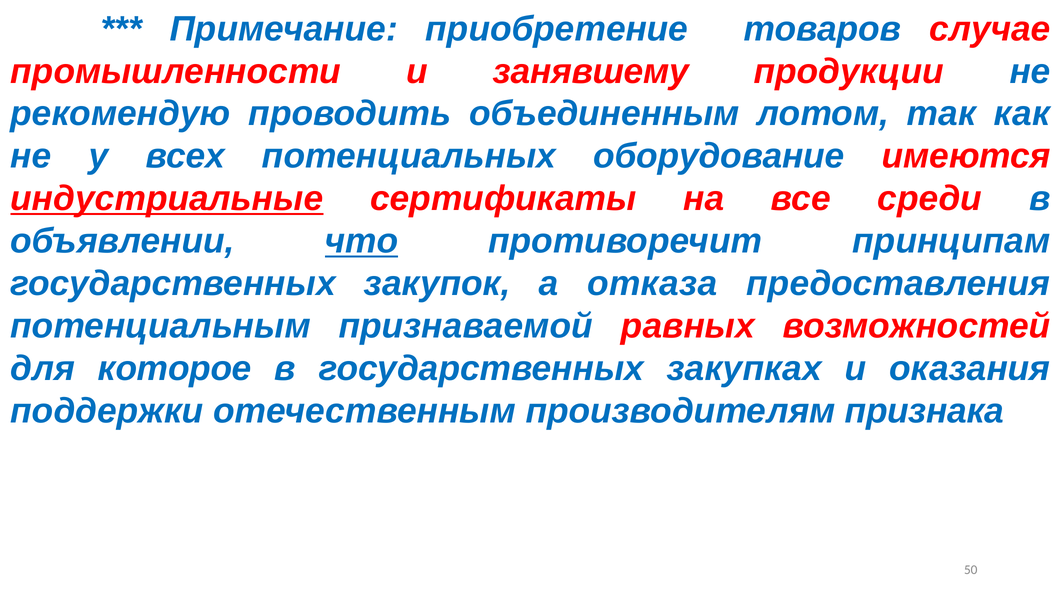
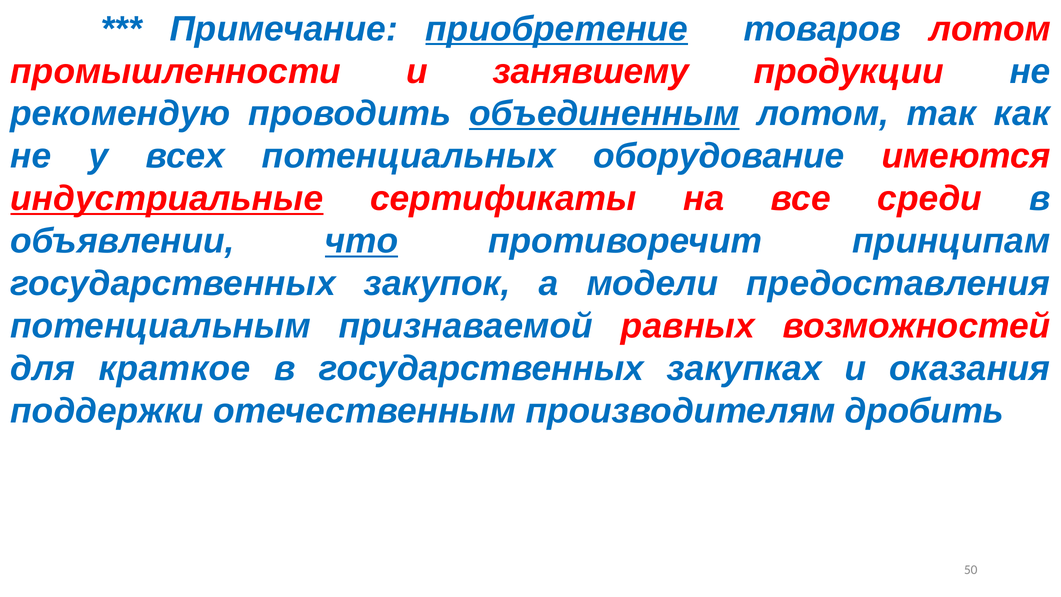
приобретение underline: none -> present (557, 29)
товаров случае: случае -> лотом (990, 29)
объединенным underline: none -> present (604, 114)
отказа: отказа -> модели (652, 284)
которое: которое -> краткое (174, 368)
признака: признака -> дробить (924, 411)
